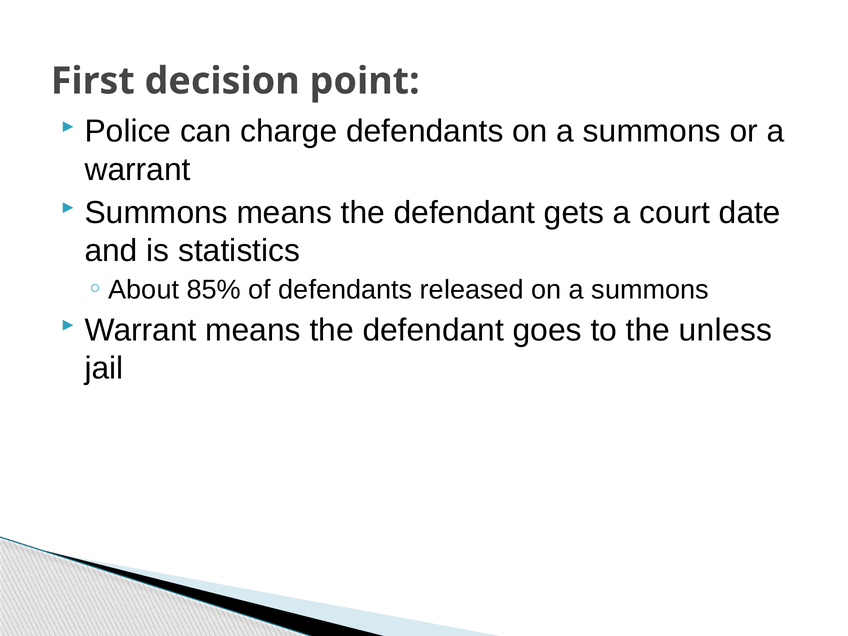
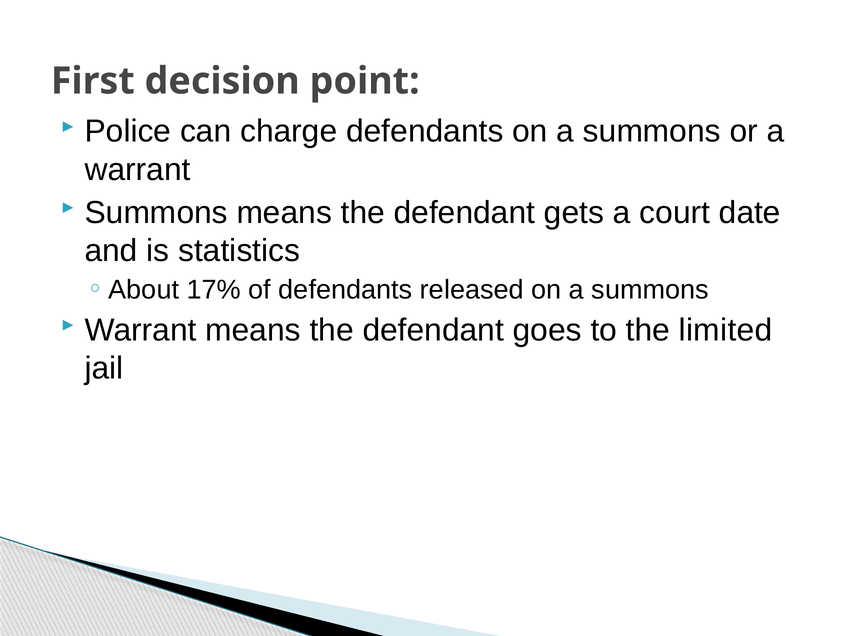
85%: 85% -> 17% (214, 290)
unless: unless -> limited (726, 330)
